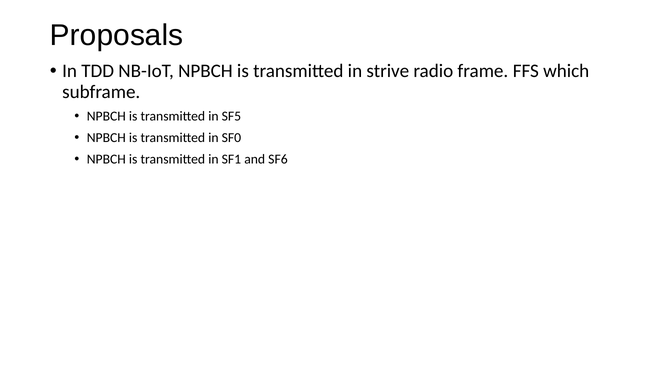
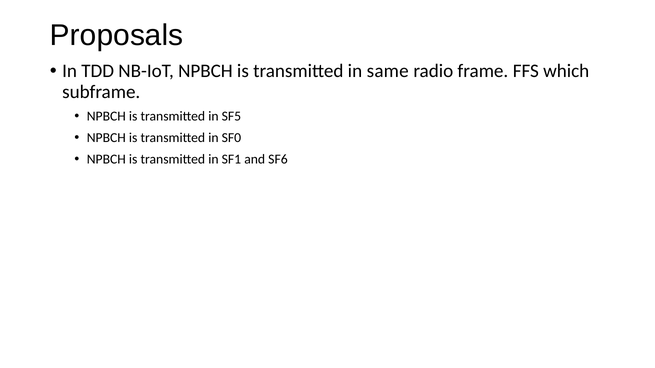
strive: strive -> same (388, 71)
